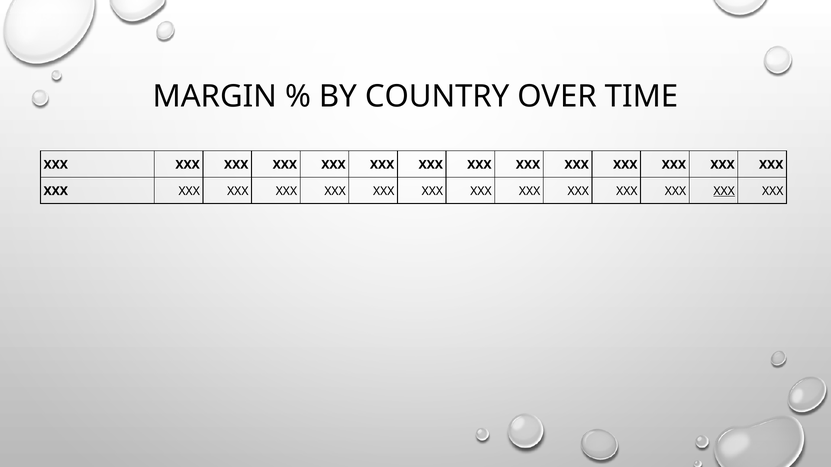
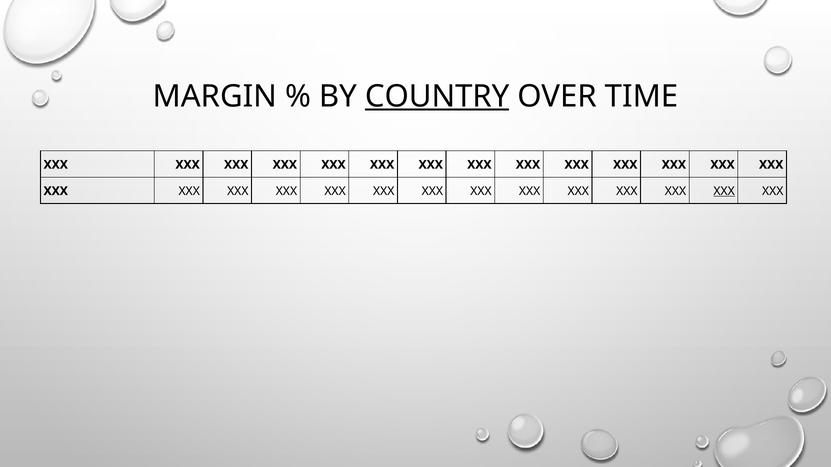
COUNTRY underline: none -> present (437, 96)
